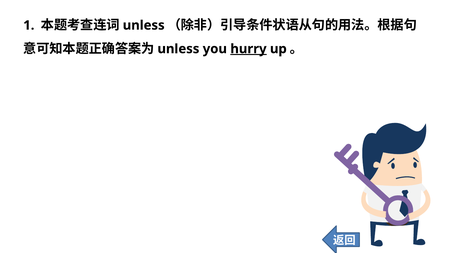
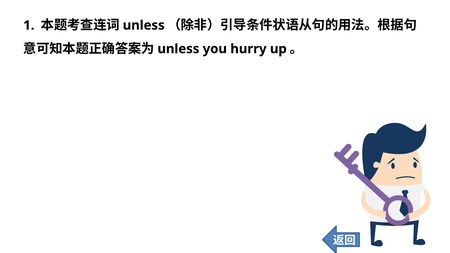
hurry underline: present -> none (248, 49)
